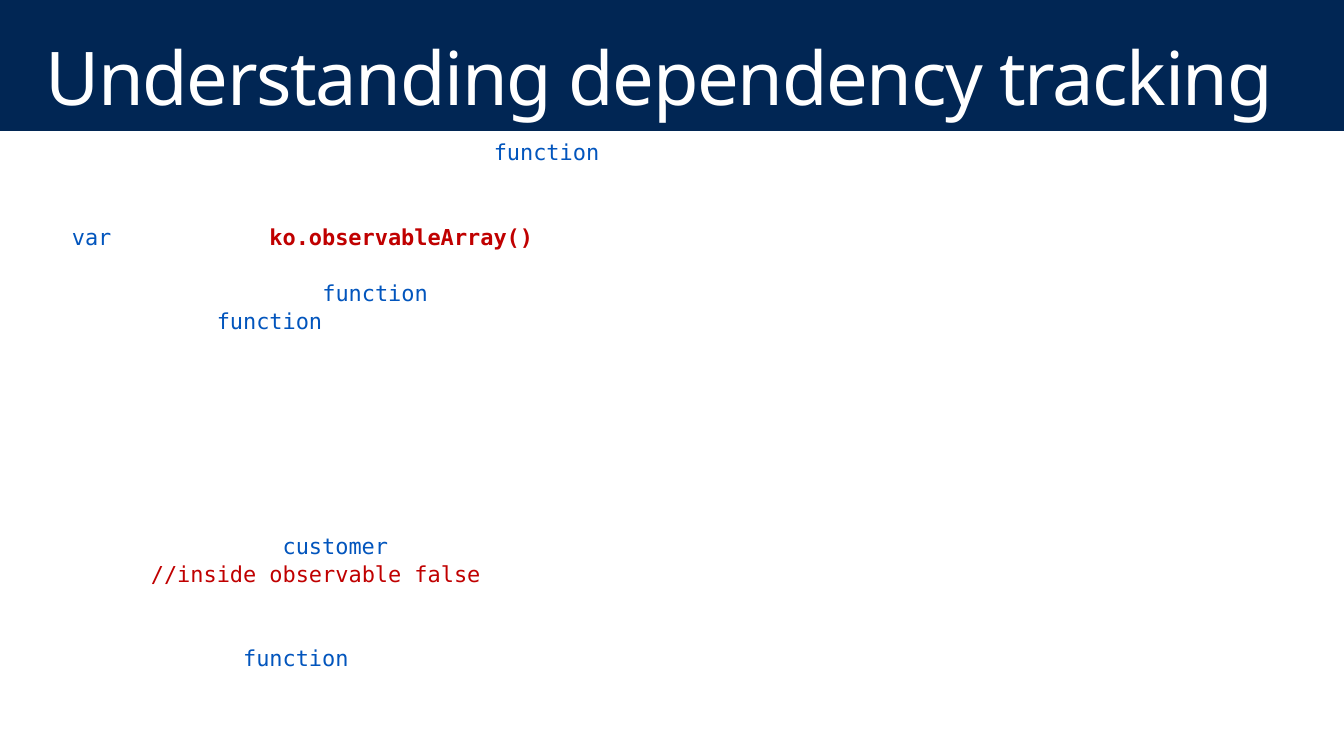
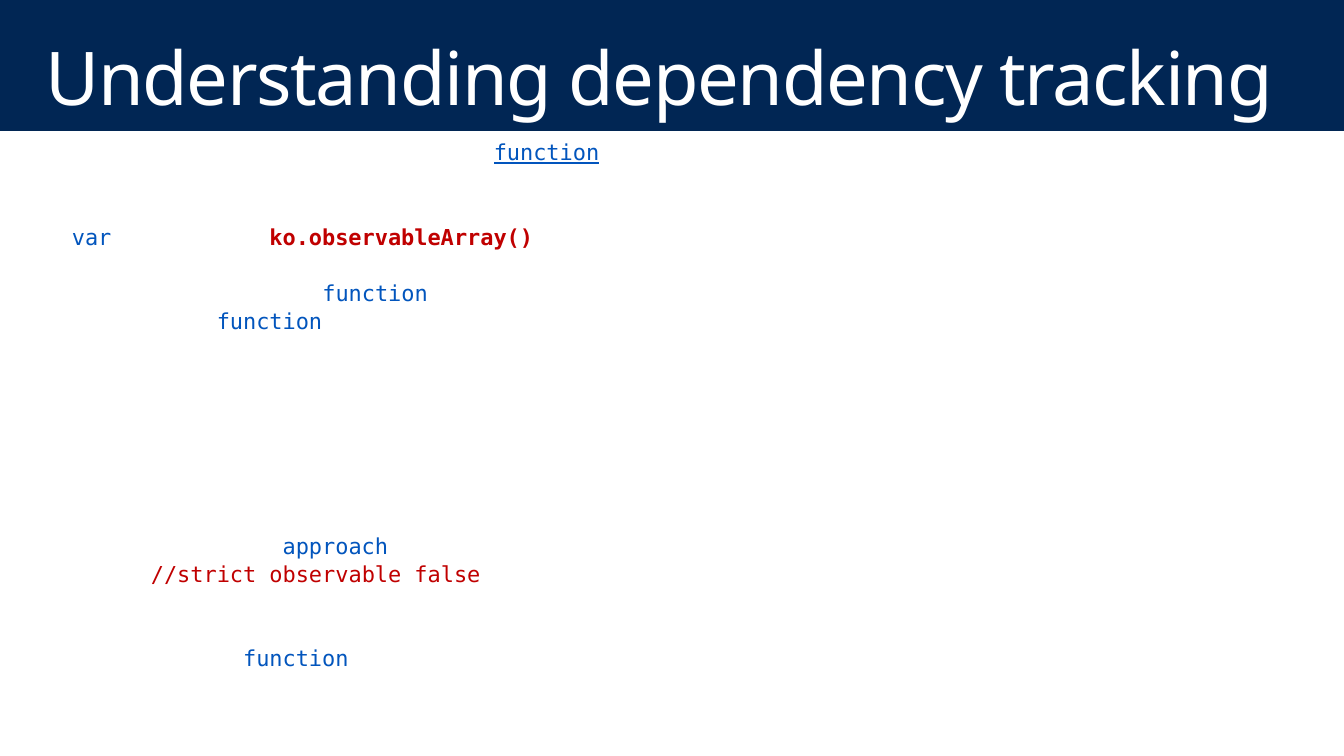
function underline: none -> present (547, 154)
customer: customer -> approach (335, 547)
//inside: //inside -> //strict (204, 575)
